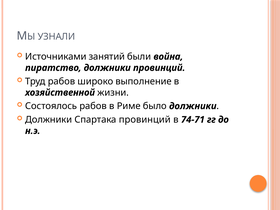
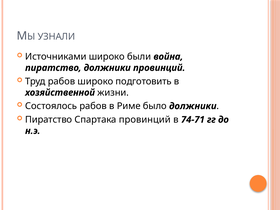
Источниками занятий: занятий -> широко (107, 57)
выполнение: выполнение -> подготовить (144, 81)
Должники: Должники -> Пиратство (49, 120)
